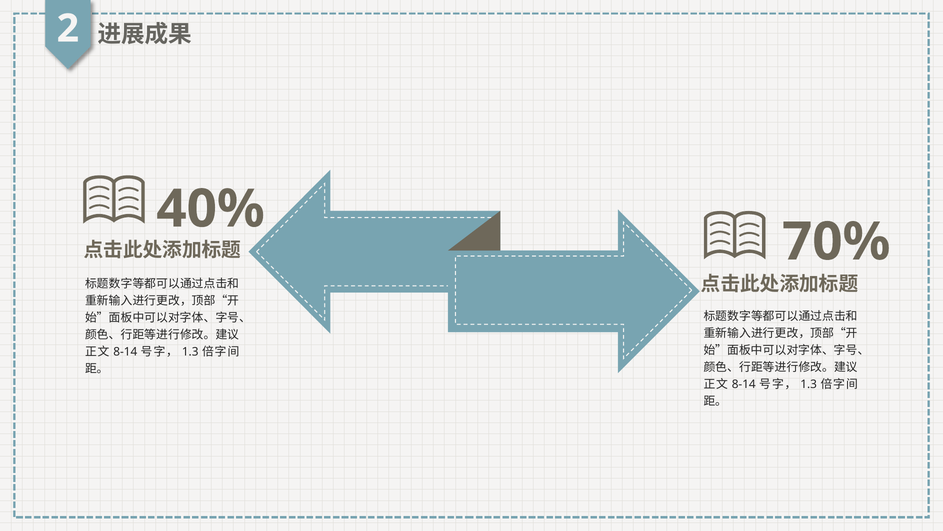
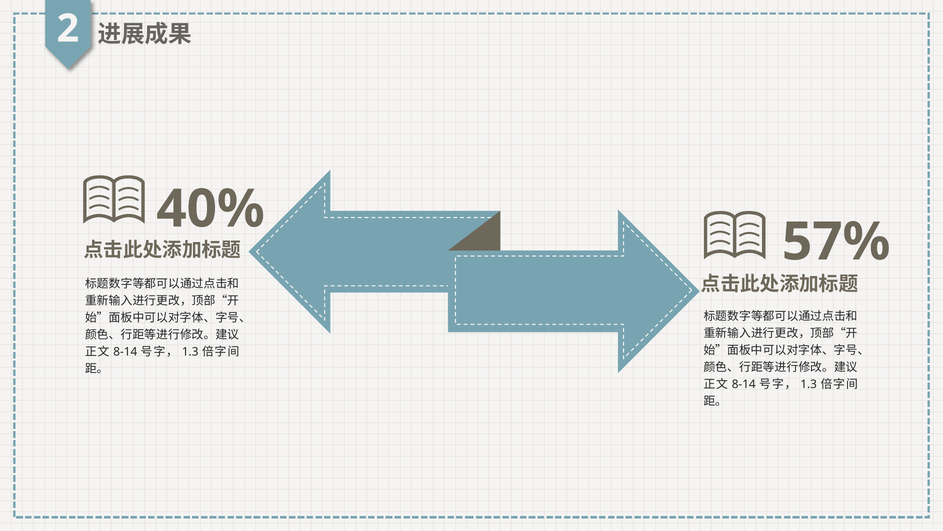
70%: 70% -> 57% (836, 242)
